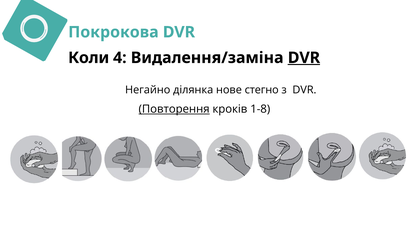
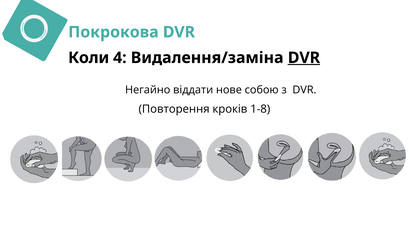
ділянка: ділянка -> віддати (193, 90)
стегно: стегно -> собою (262, 90)
Повторення underline: present -> none (174, 109)
